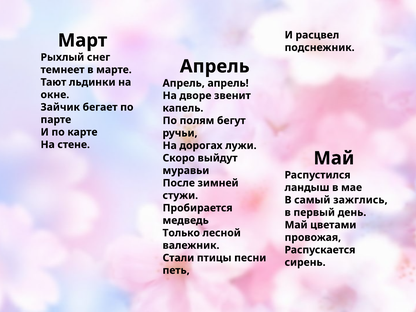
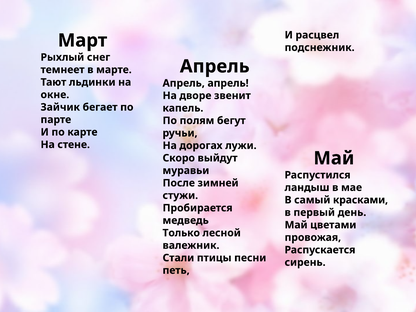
зажглись: зажглись -> красками (360, 200)
